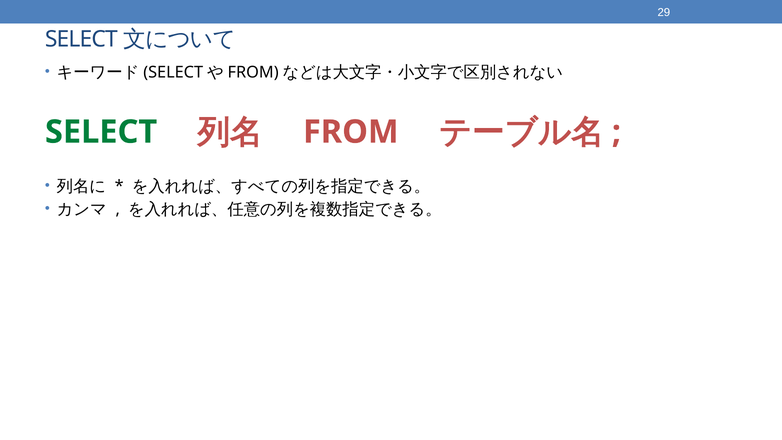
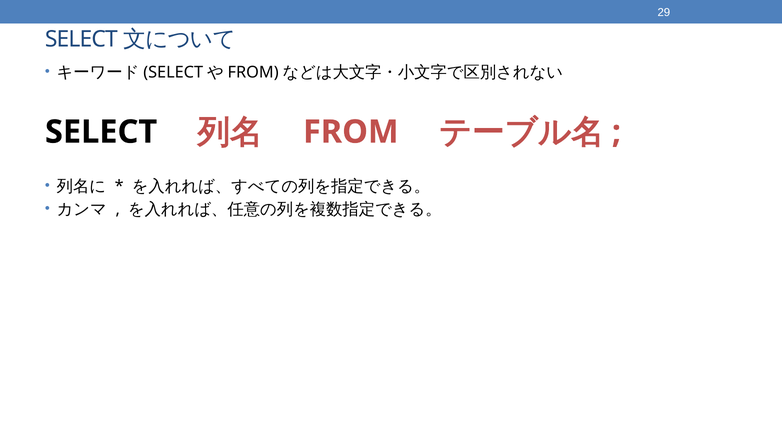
SELECT colour: green -> black (101, 132)
